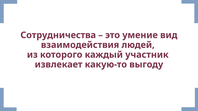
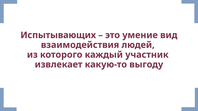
Сотрудничества: Сотрудничества -> Испытывающих (58, 35)
